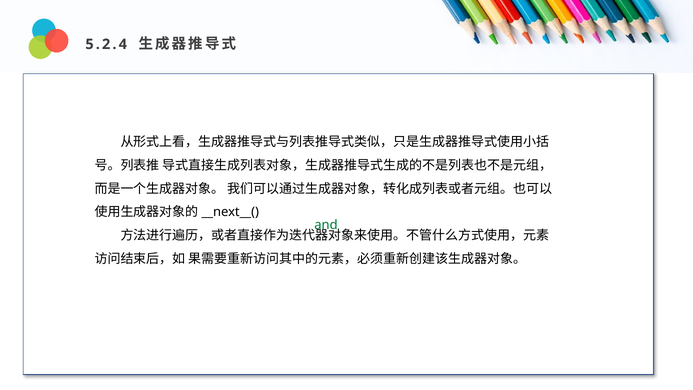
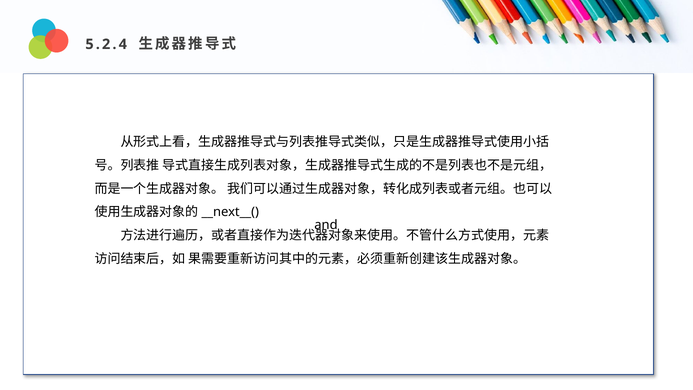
and colour: green -> black (326, 225)
